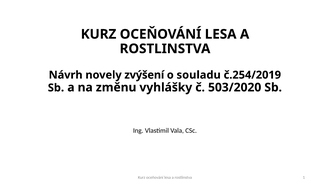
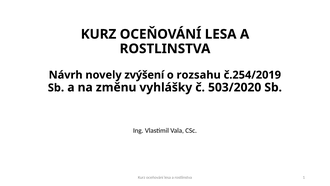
souladu: souladu -> rozsahu (199, 75)
